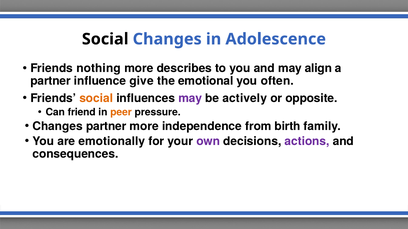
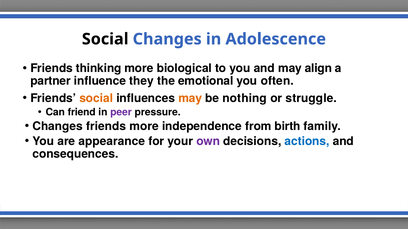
nothing: nothing -> thinking (99, 68)
describes: describes -> biological (184, 68)
give: give -> they (142, 81)
may colour: purple -> orange (190, 98)
actively: actively -> nothing (245, 98)
opposite: opposite -> struggle (311, 98)
peer colour: orange -> purple (121, 112)
Changes partner: partner -> friends (106, 126)
emotionally: emotionally -> appearance (112, 141)
actions colour: purple -> blue (307, 141)
